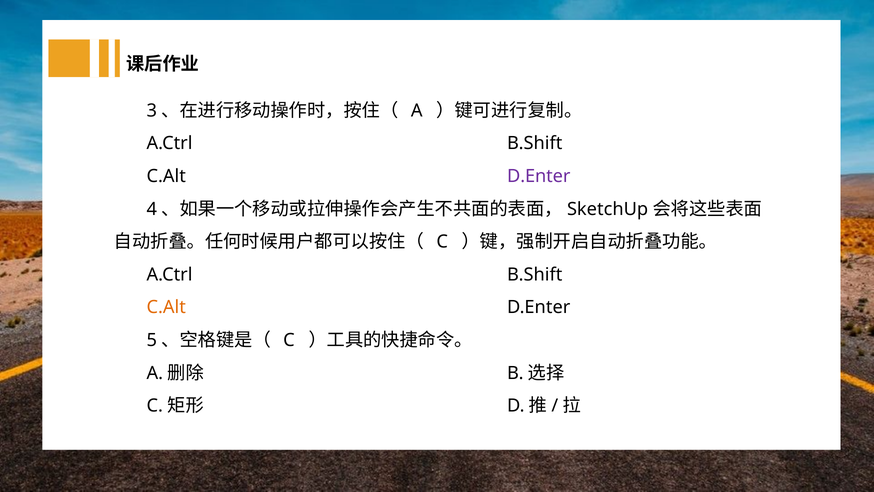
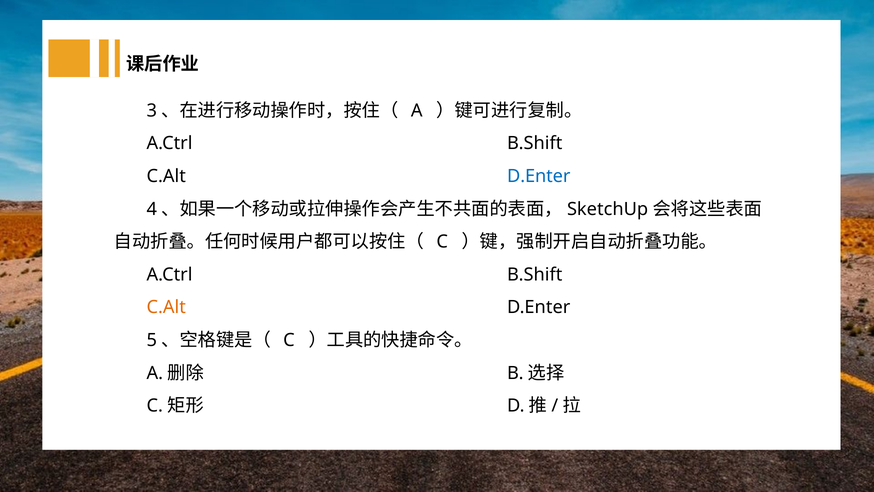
D.Enter colour: purple -> blue (539, 176)
